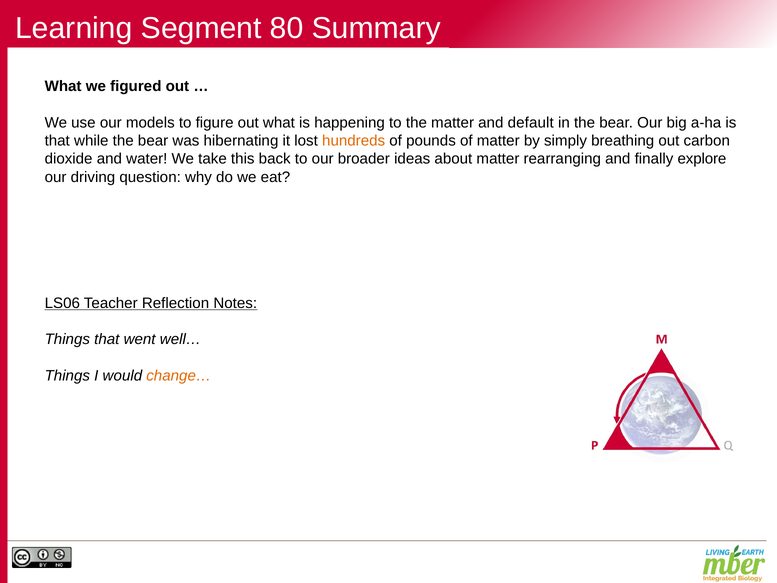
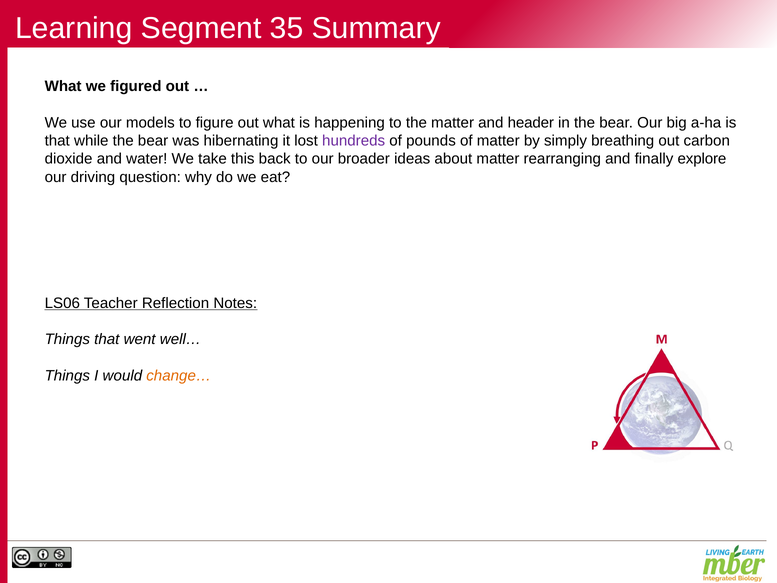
80: 80 -> 35 (287, 28)
default: default -> header (531, 123)
hundreds colour: orange -> purple (354, 141)
